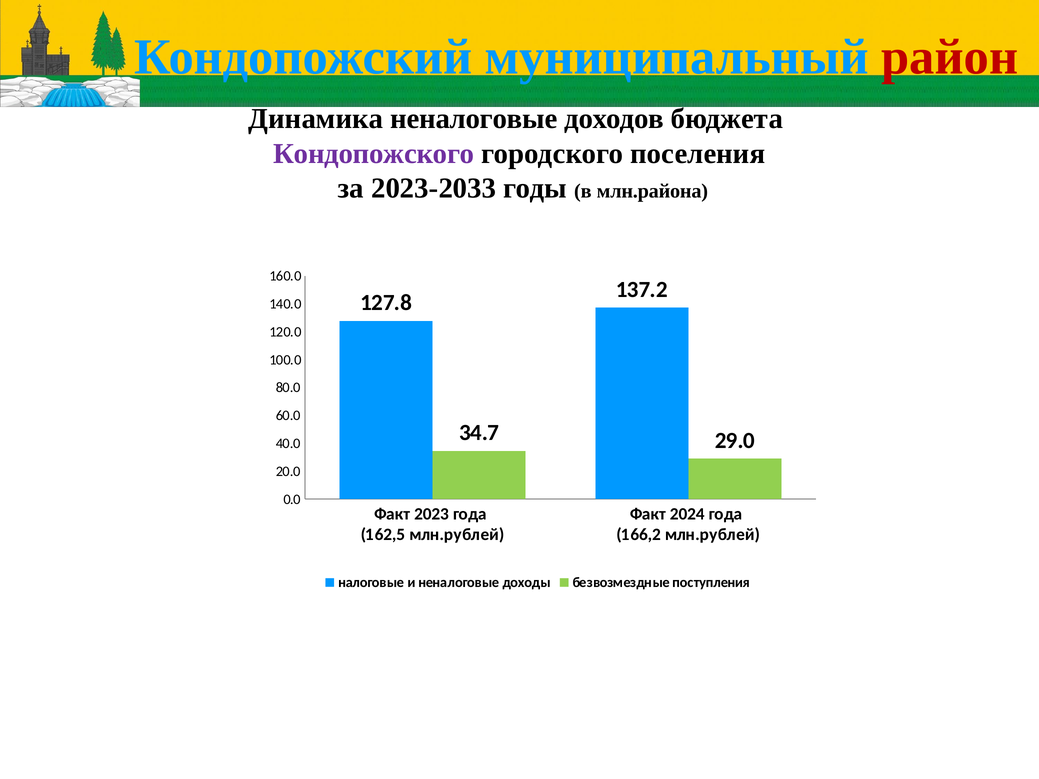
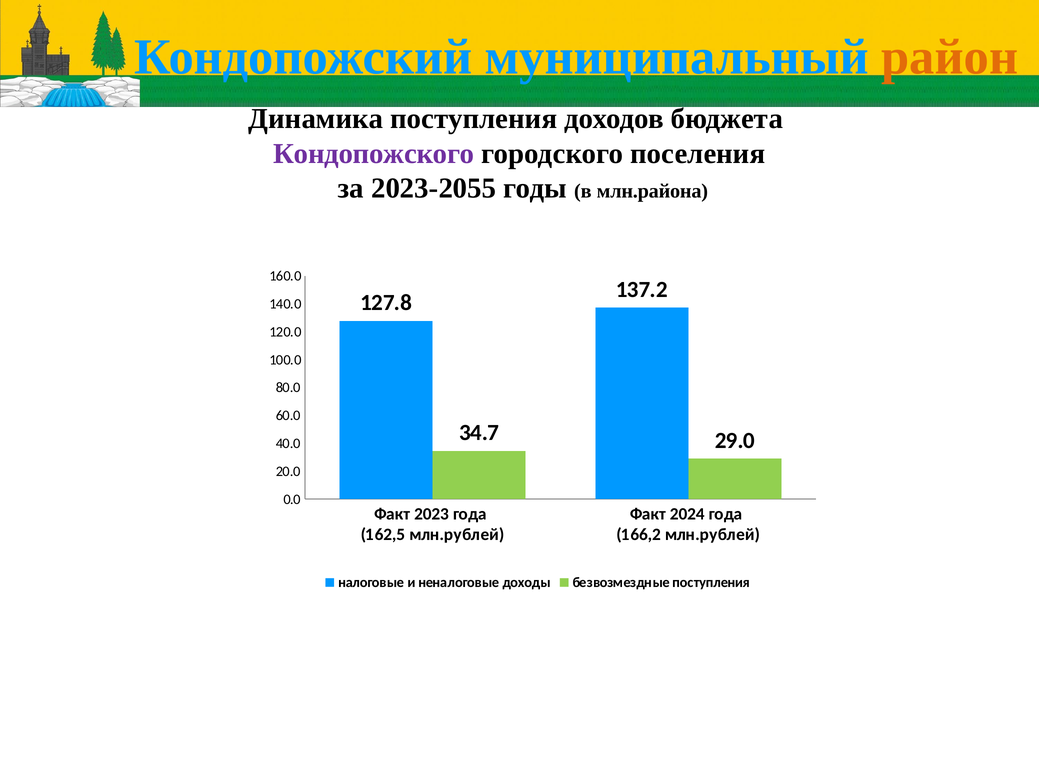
район colour: red -> orange (950, 57)
Динамика неналоговые: неналоговые -> поcтупления (474, 119)
2023-2033: 2023-2033 -> 2023-2055 (434, 188)
